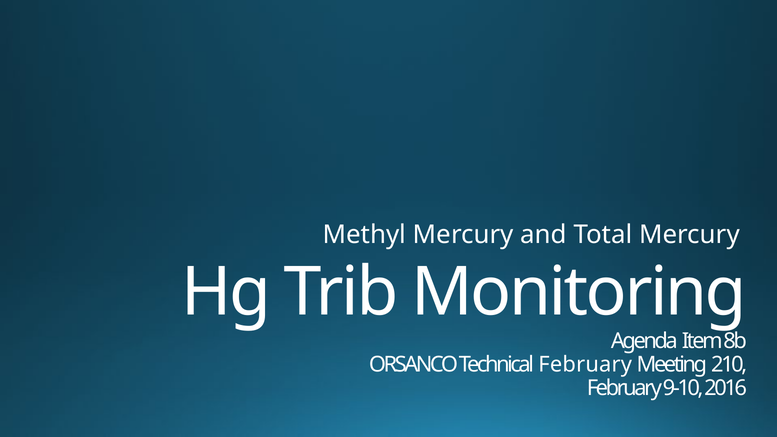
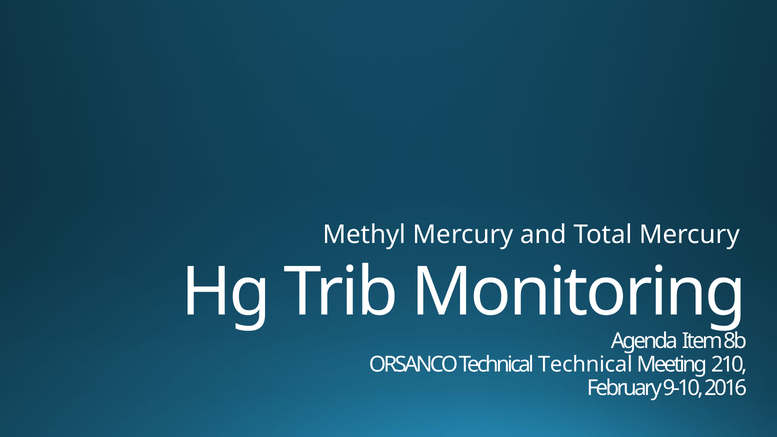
Technical February: February -> Technical (585, 365)
